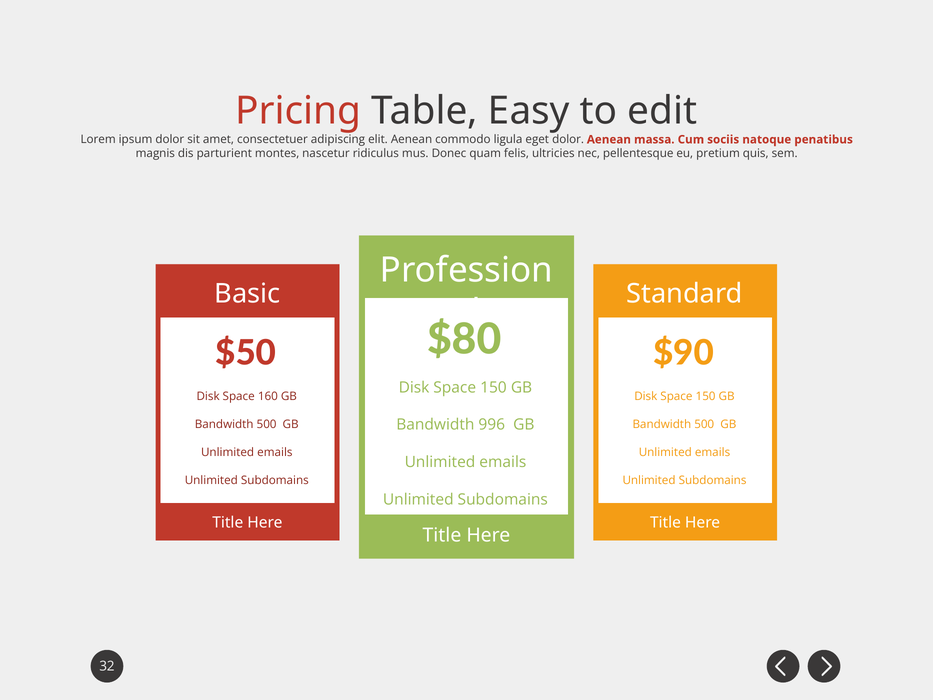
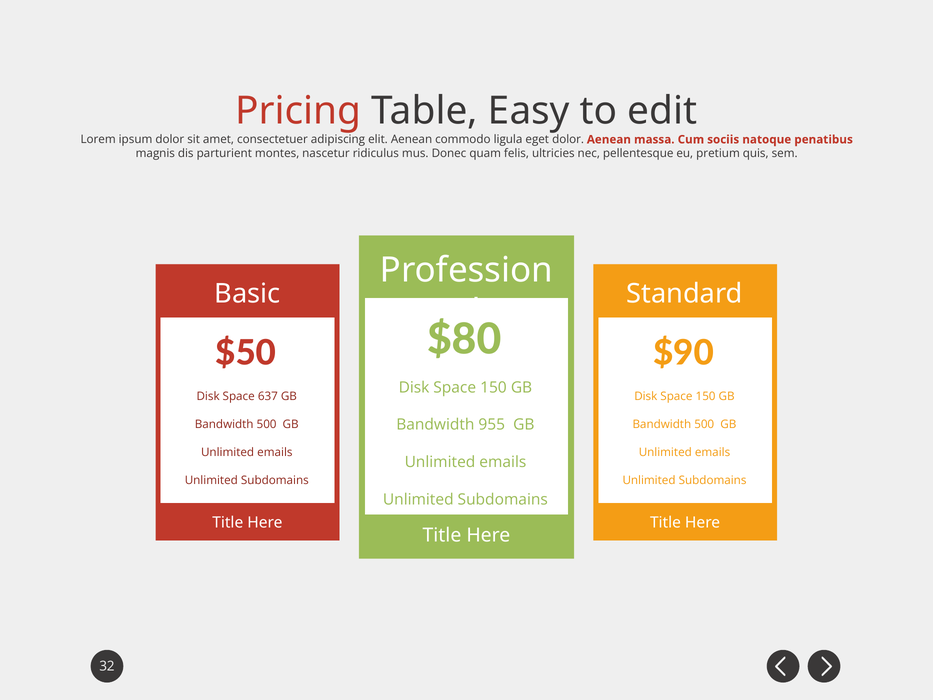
160: 160 -> 637 (268, 396)
996: 996 -> 955 (492, 425)
